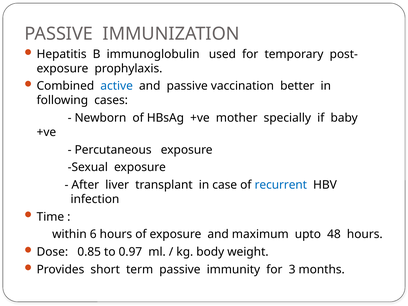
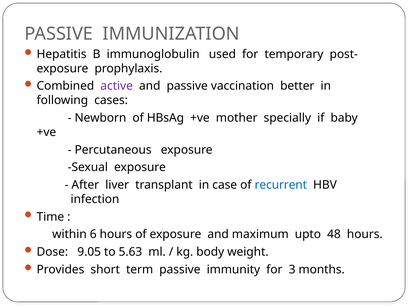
active colour: blue -> purple (117, 86)
0.85: 0.85 -> 9.05 (89, 252)
0.97: 0.97 -> 5.63 (130, 252)
